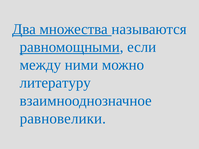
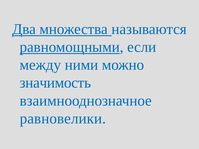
литературу: литературу -> значимость (55, 83)
